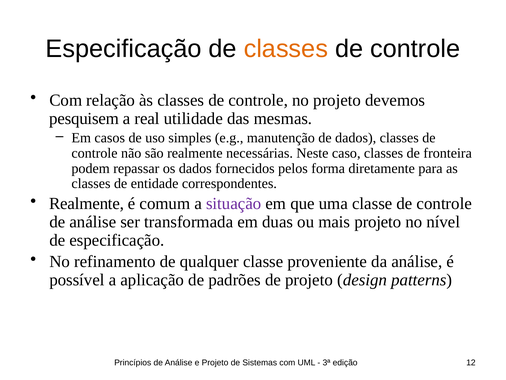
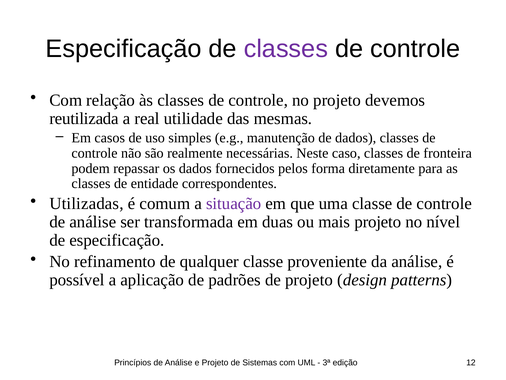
classes colour: orange -> purple (286, 49)
pesquisem: pesquisem -> reutilizada (84, 118)
Realmente: Realmente -> Utilizadas (86, 203)
